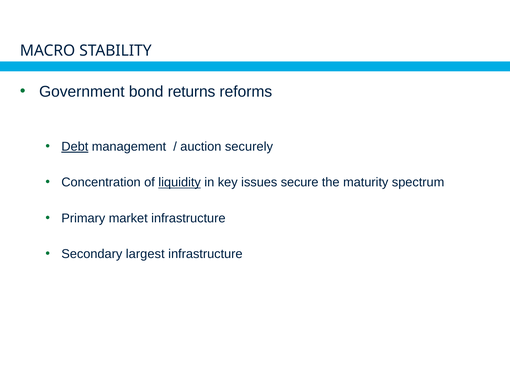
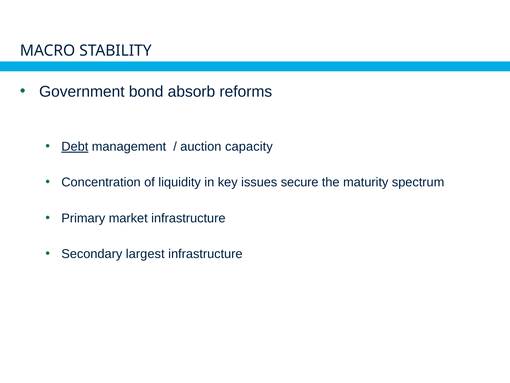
returns: returns -> absorb (191, 91)
securely: securely -> capacity (249, 147)
liquidity underline: present -> none (180, 182)
